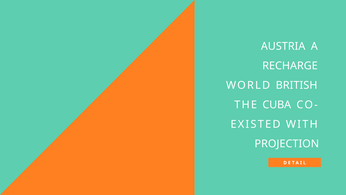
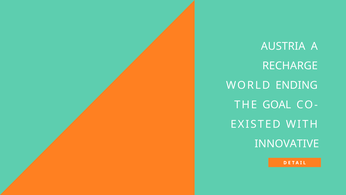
BRITISH: BRITISH -> ENDING (297, 85)
CUBA: CUBA -> GOAL (277, 105)
PROJECTION: PROJECTION -> INNOVATIVE (287, 143)
